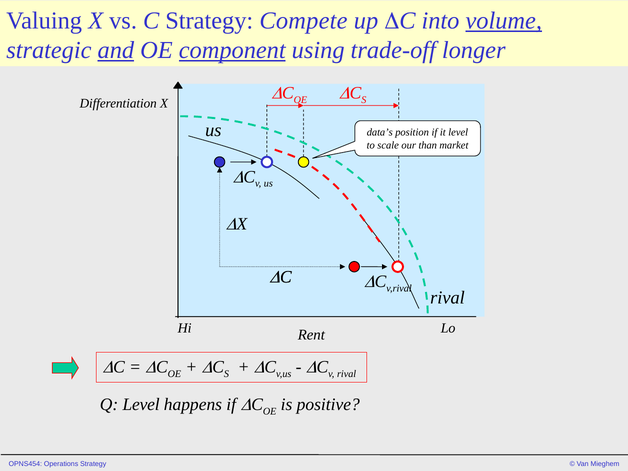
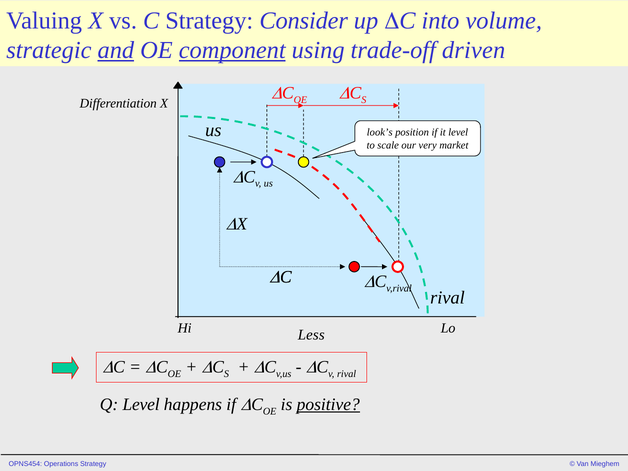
Compete: Compete -> Consider (304, 21)
volume underline: present -> none (504, 21)
longer: longer -> driven (474, 50)
data’s: data’s -> look’s (380, 133)
than: than -> very (428, 145)
Rent: Rent -> Less (311, 335)
positive underline: none -> present (328, 405)
